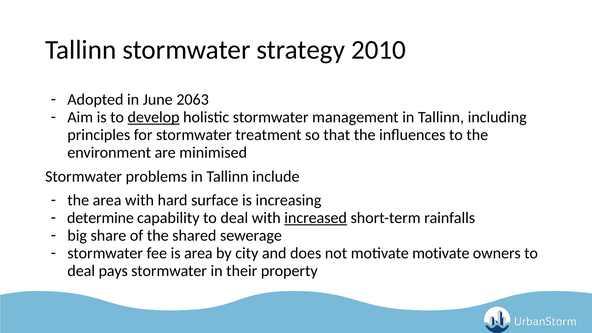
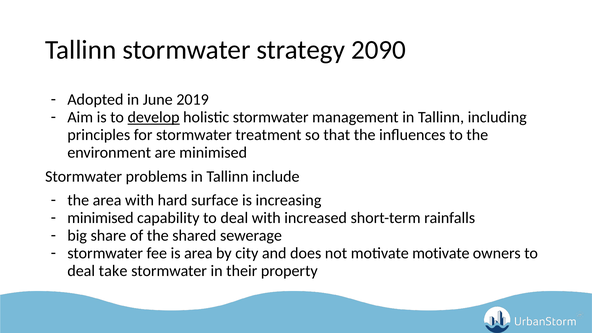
2010: 2010 -> 2090 (379, 50)
2063: 2063 -> 2019 (193, 100)
determine: determine -> minimised (100, 218)
increased underline: present -> none (316, 218)
pays: pays -> take (113, 271)
